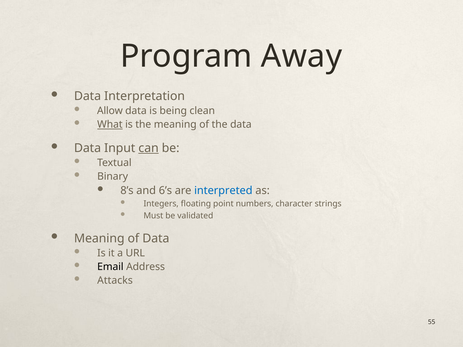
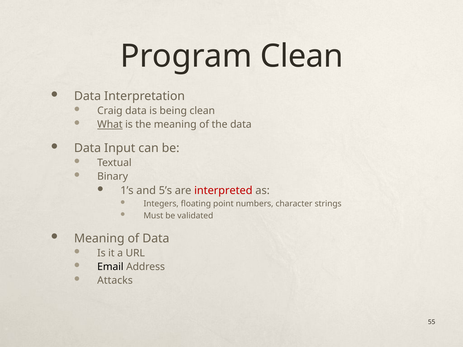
Program Away: Away -> Clean (302, 56)
Allow: Allow -> Craig (110, 111)
can underline: present -> none (149, 148)
8’s: 8’s -> 1’s (127, 191)
6’s: 6’s -> 5’s (165, 191)
interpreted colour: blue -> red (223, 191)
